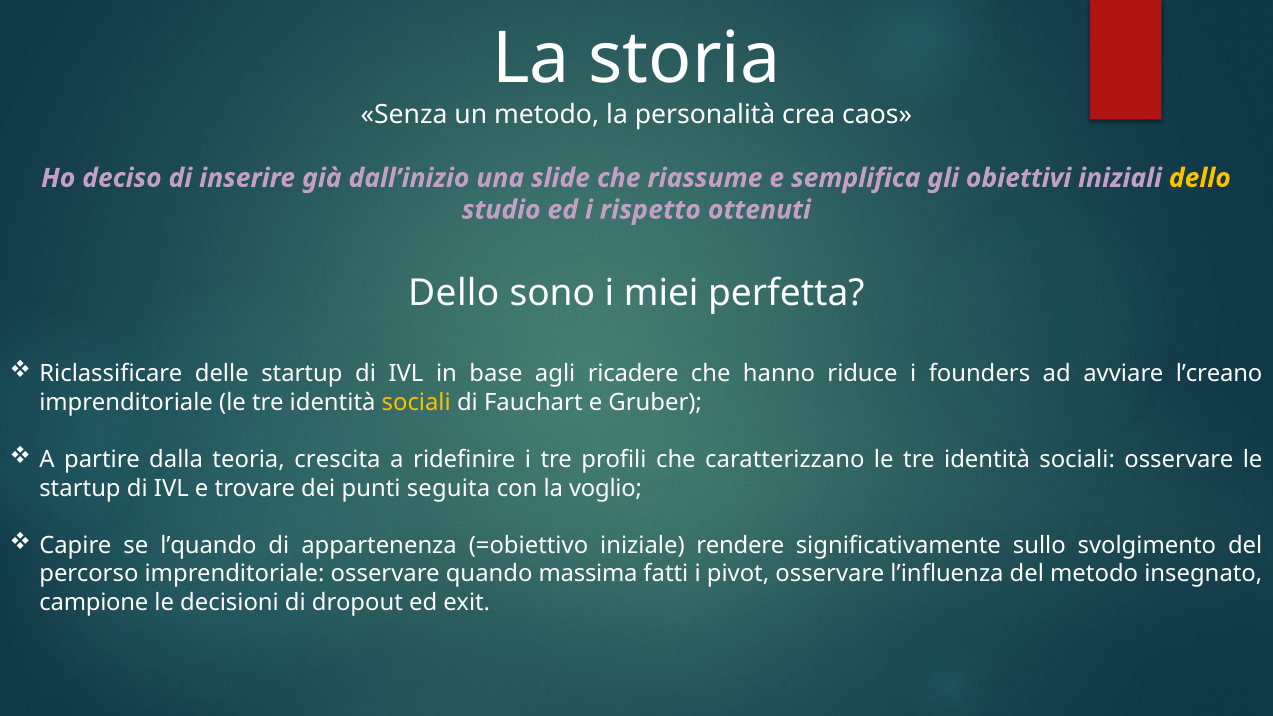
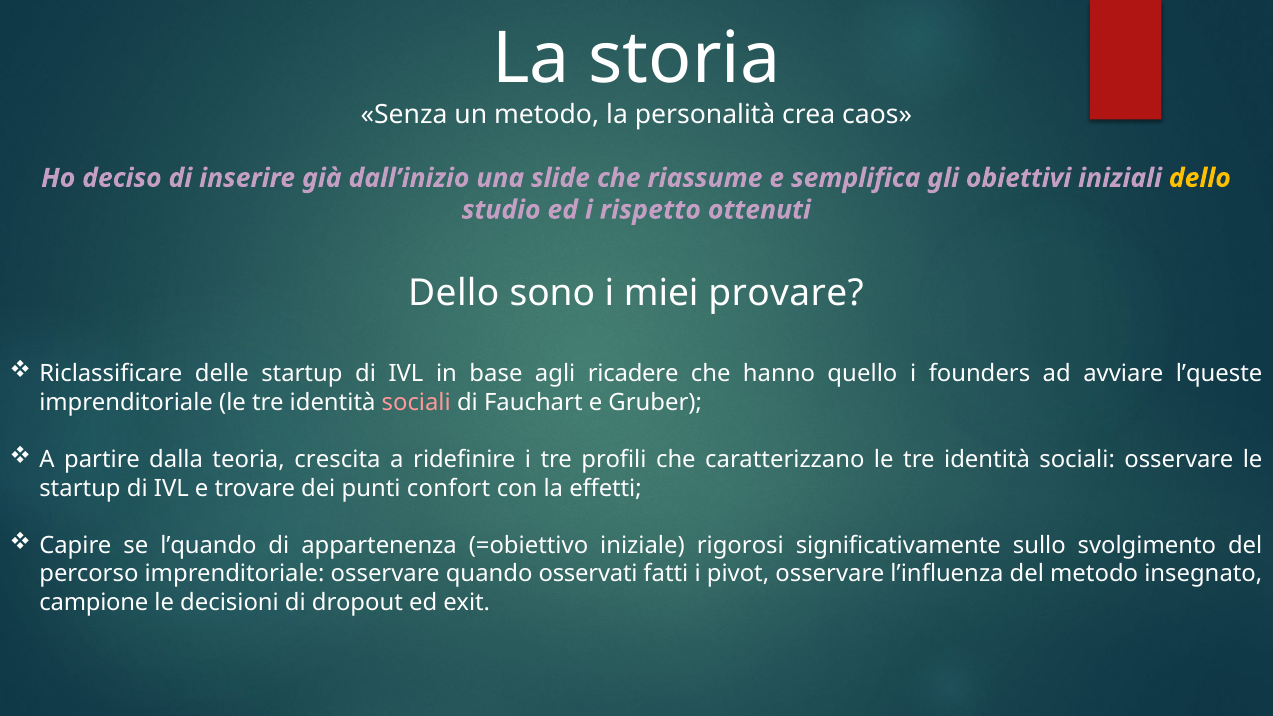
perfetta: perfetta -> provare (786, 293)
riduce: riduce -> quello (862, 374)
l’creano: l’creano -> l’queste (1219, 374)
sociali colour: yellow -> pink (416, 402)
seguita: seguita -> confort (449, 488)
voglio: voglio -> effetti (605, 488)
rendere: rendere -> rigorosi (740, 545)
massima: massima -> osservati (588, 574)
